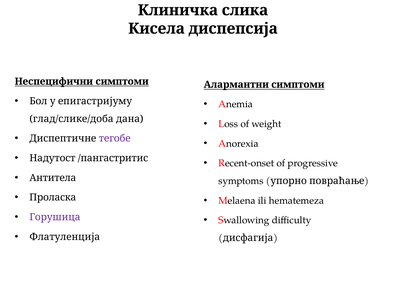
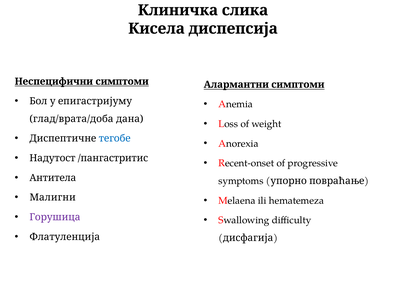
глад/слике/доба: глад/слике/доба -> глад/врата/доба (71, 119)
тегобе colour: purple -> blue (115, 138)
Проласка: Проласка -> Малигни (53, 197)
